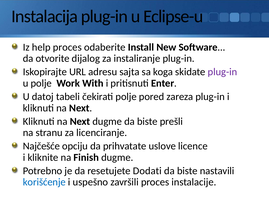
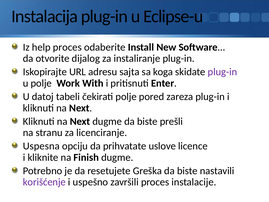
Najčešće: Najčešće -> Uspesna (41, 146)
Dodati: Dodati -> Greška (147, 171)
korišćenje colour: blue -> purple (44, 182)
